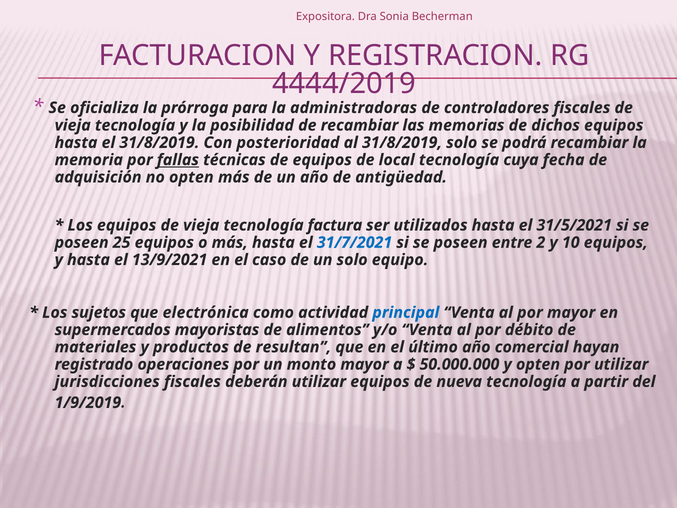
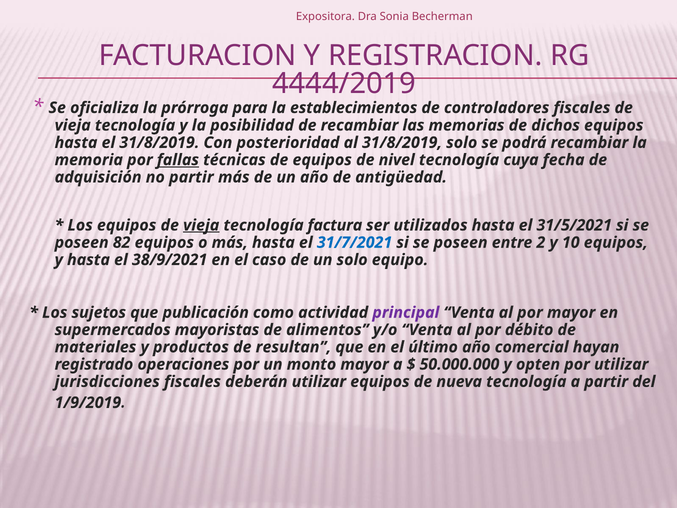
administradoras: administradoras -> establecimientos (354, 108)
local: local -> nivel (397, 160)
no opten: opten -> partir (191, 177)
vieja underline: none -> present (201, 225)
25: 25 -> 82 (122, 242)
13/9/2021: 13/9/2021 -> 38/9/2021 (170, 260)
electrónica: electrónica -> publicación (206, 312)
principal colour: blue -> purple (406, 312)
